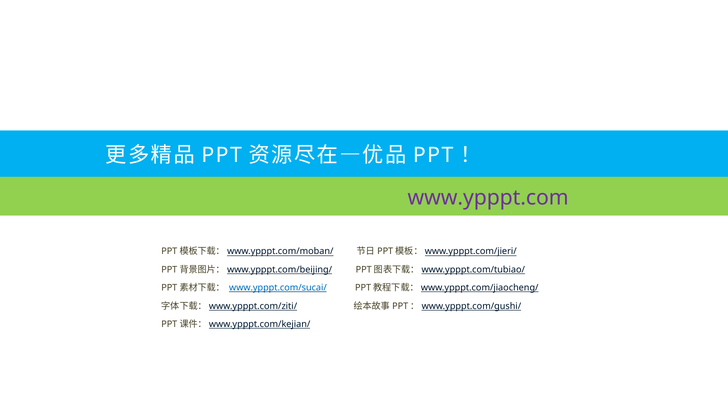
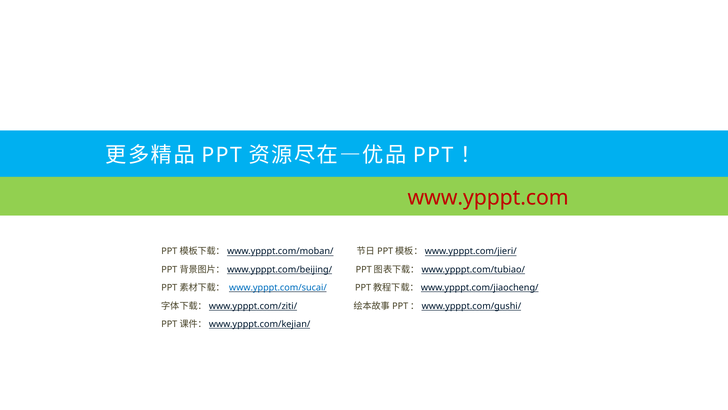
www.ypppt.com colour: purple -> red (488, 197)
